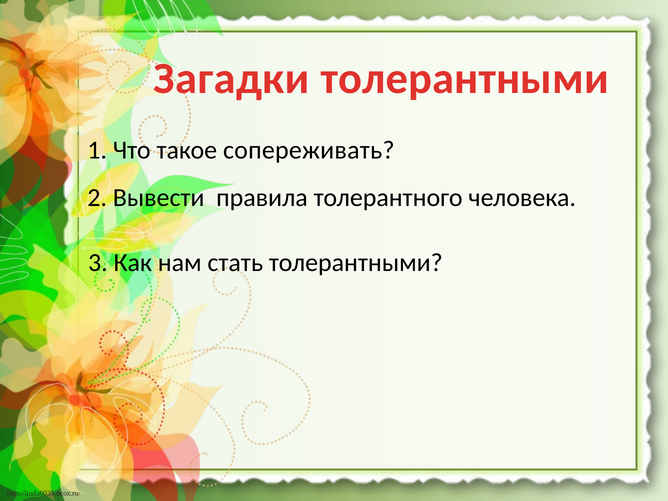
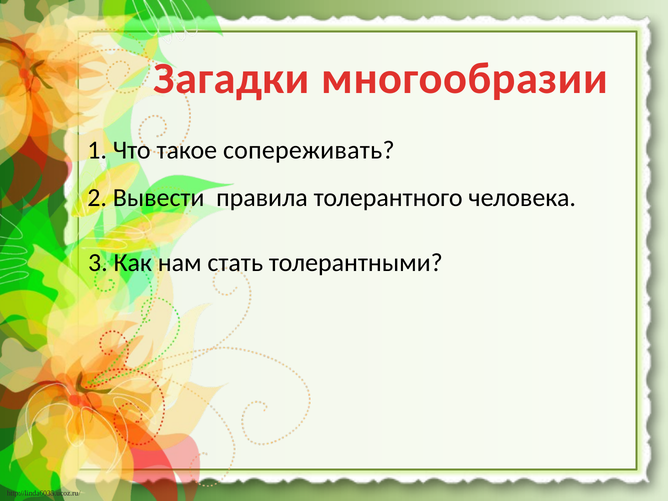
Загадки толерантными: толерантными -> многообразии (465, 78)
